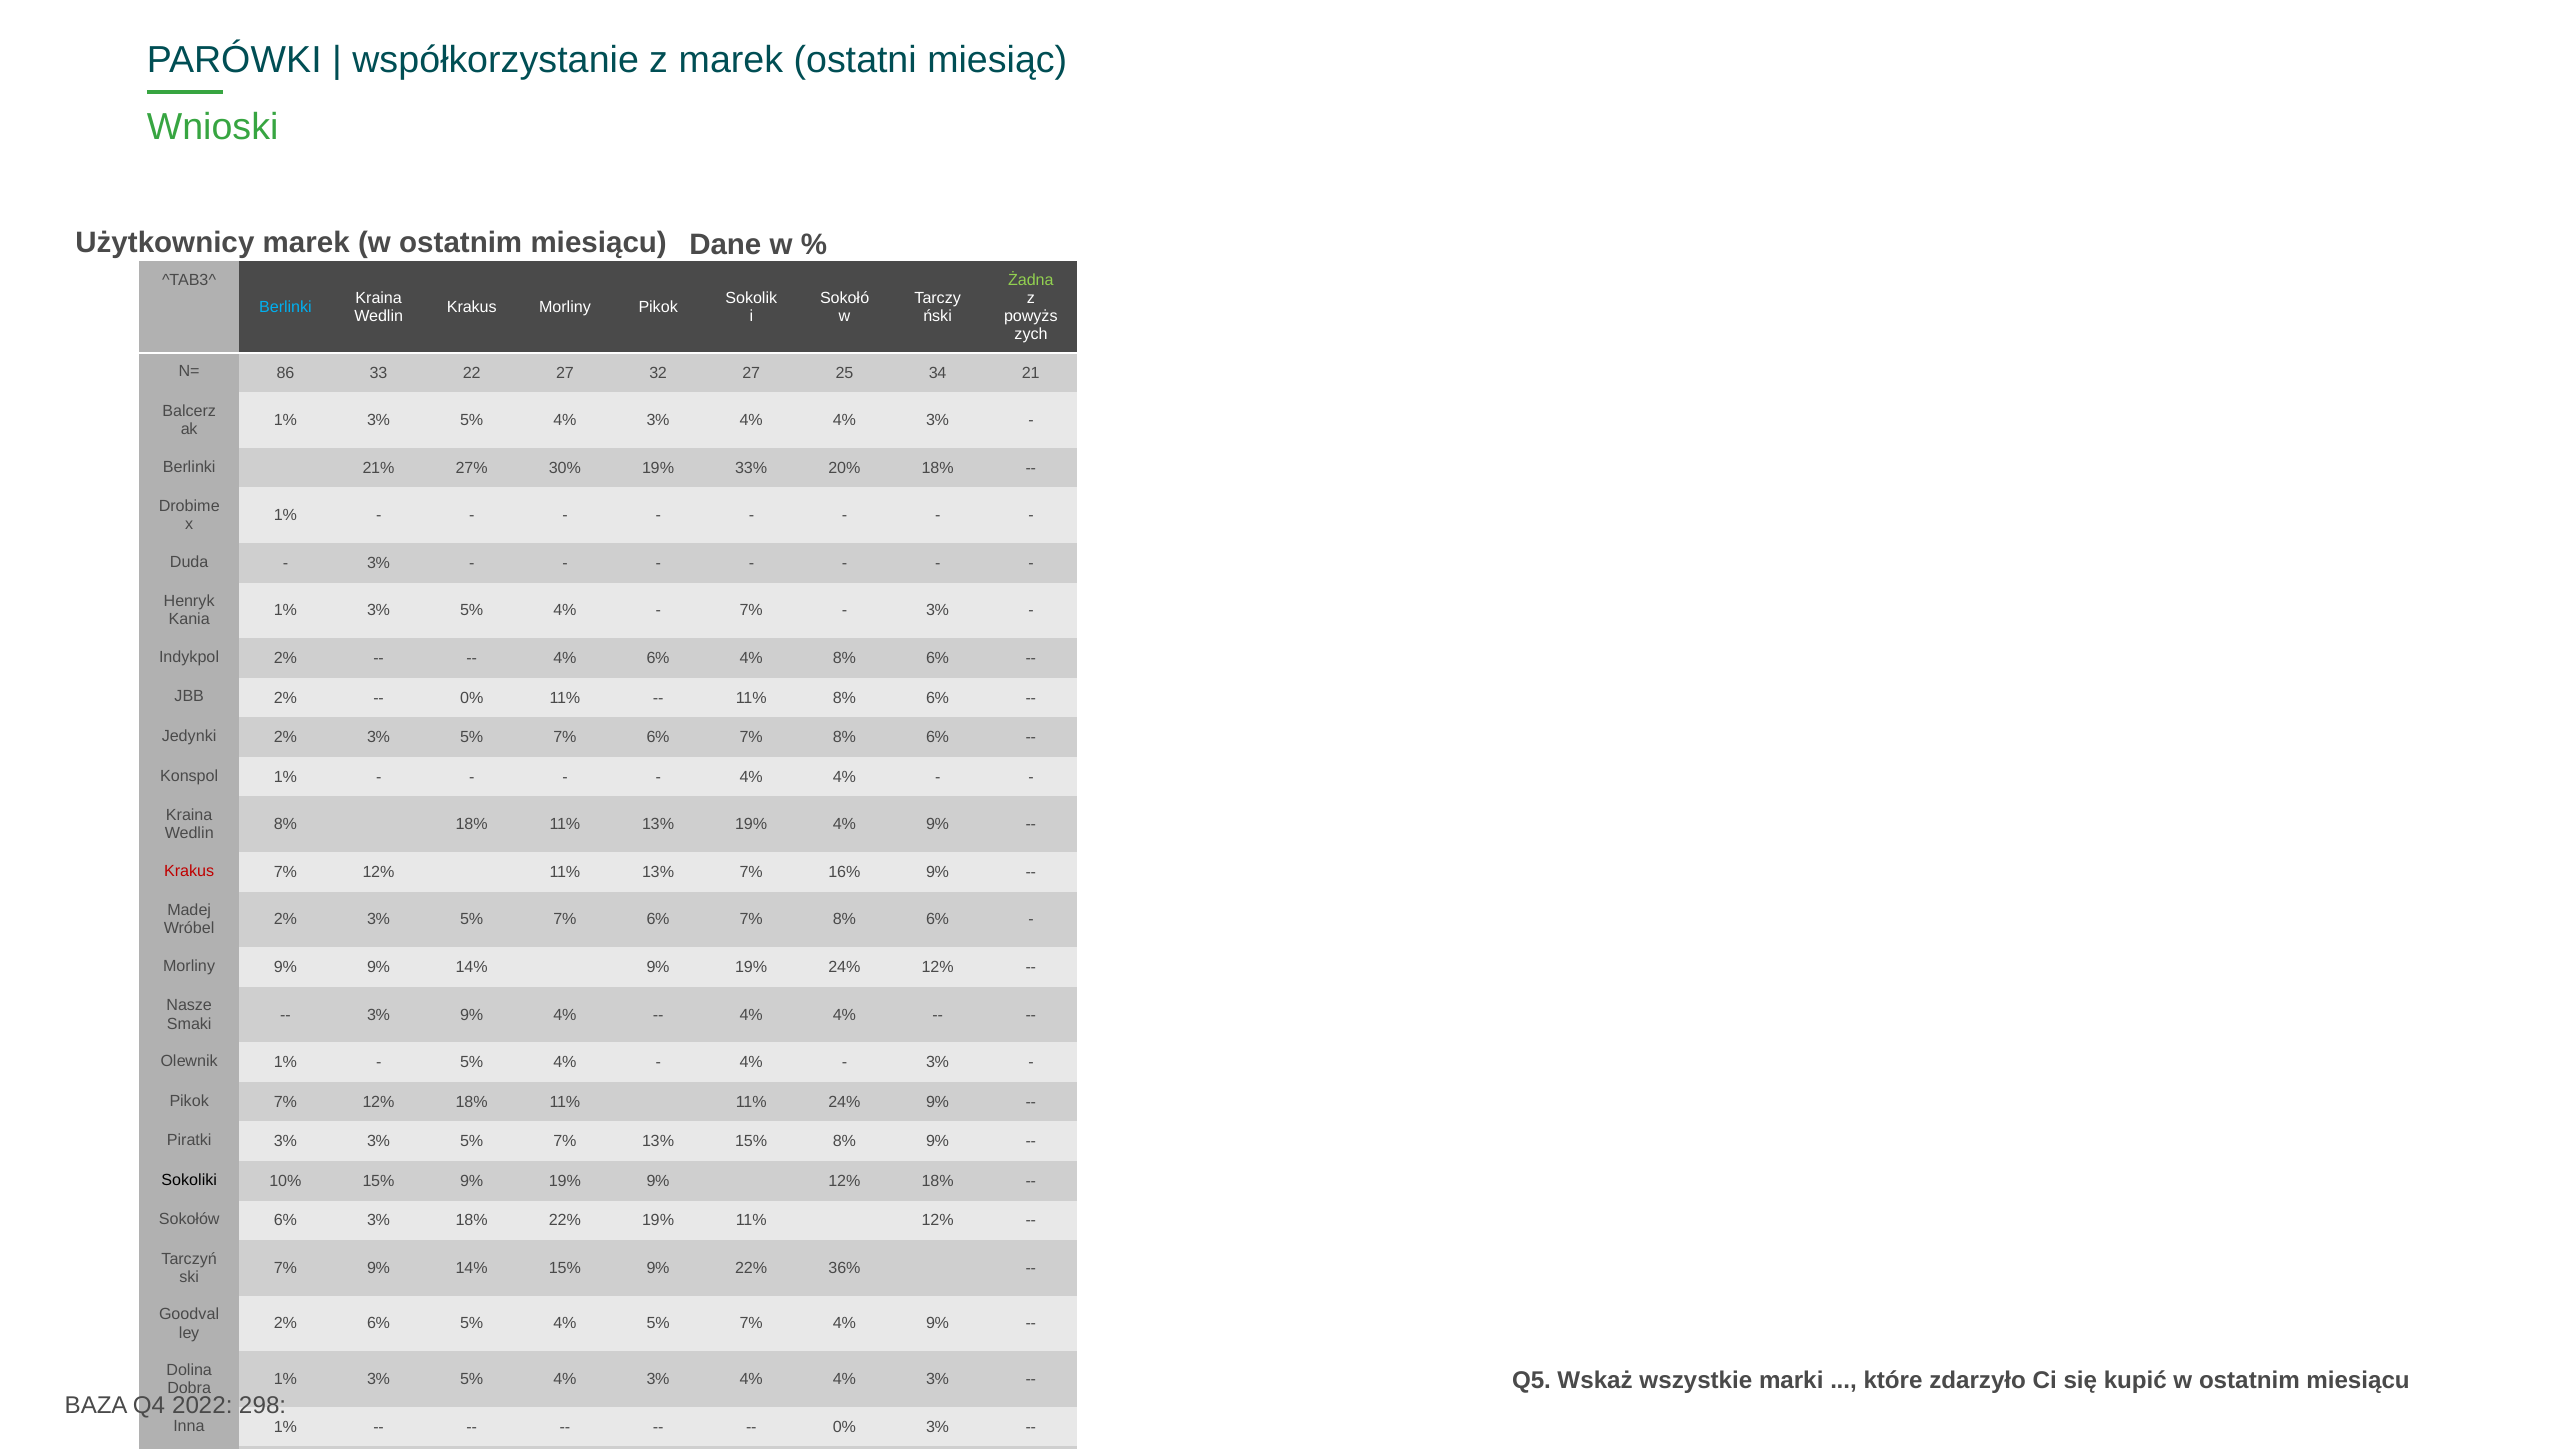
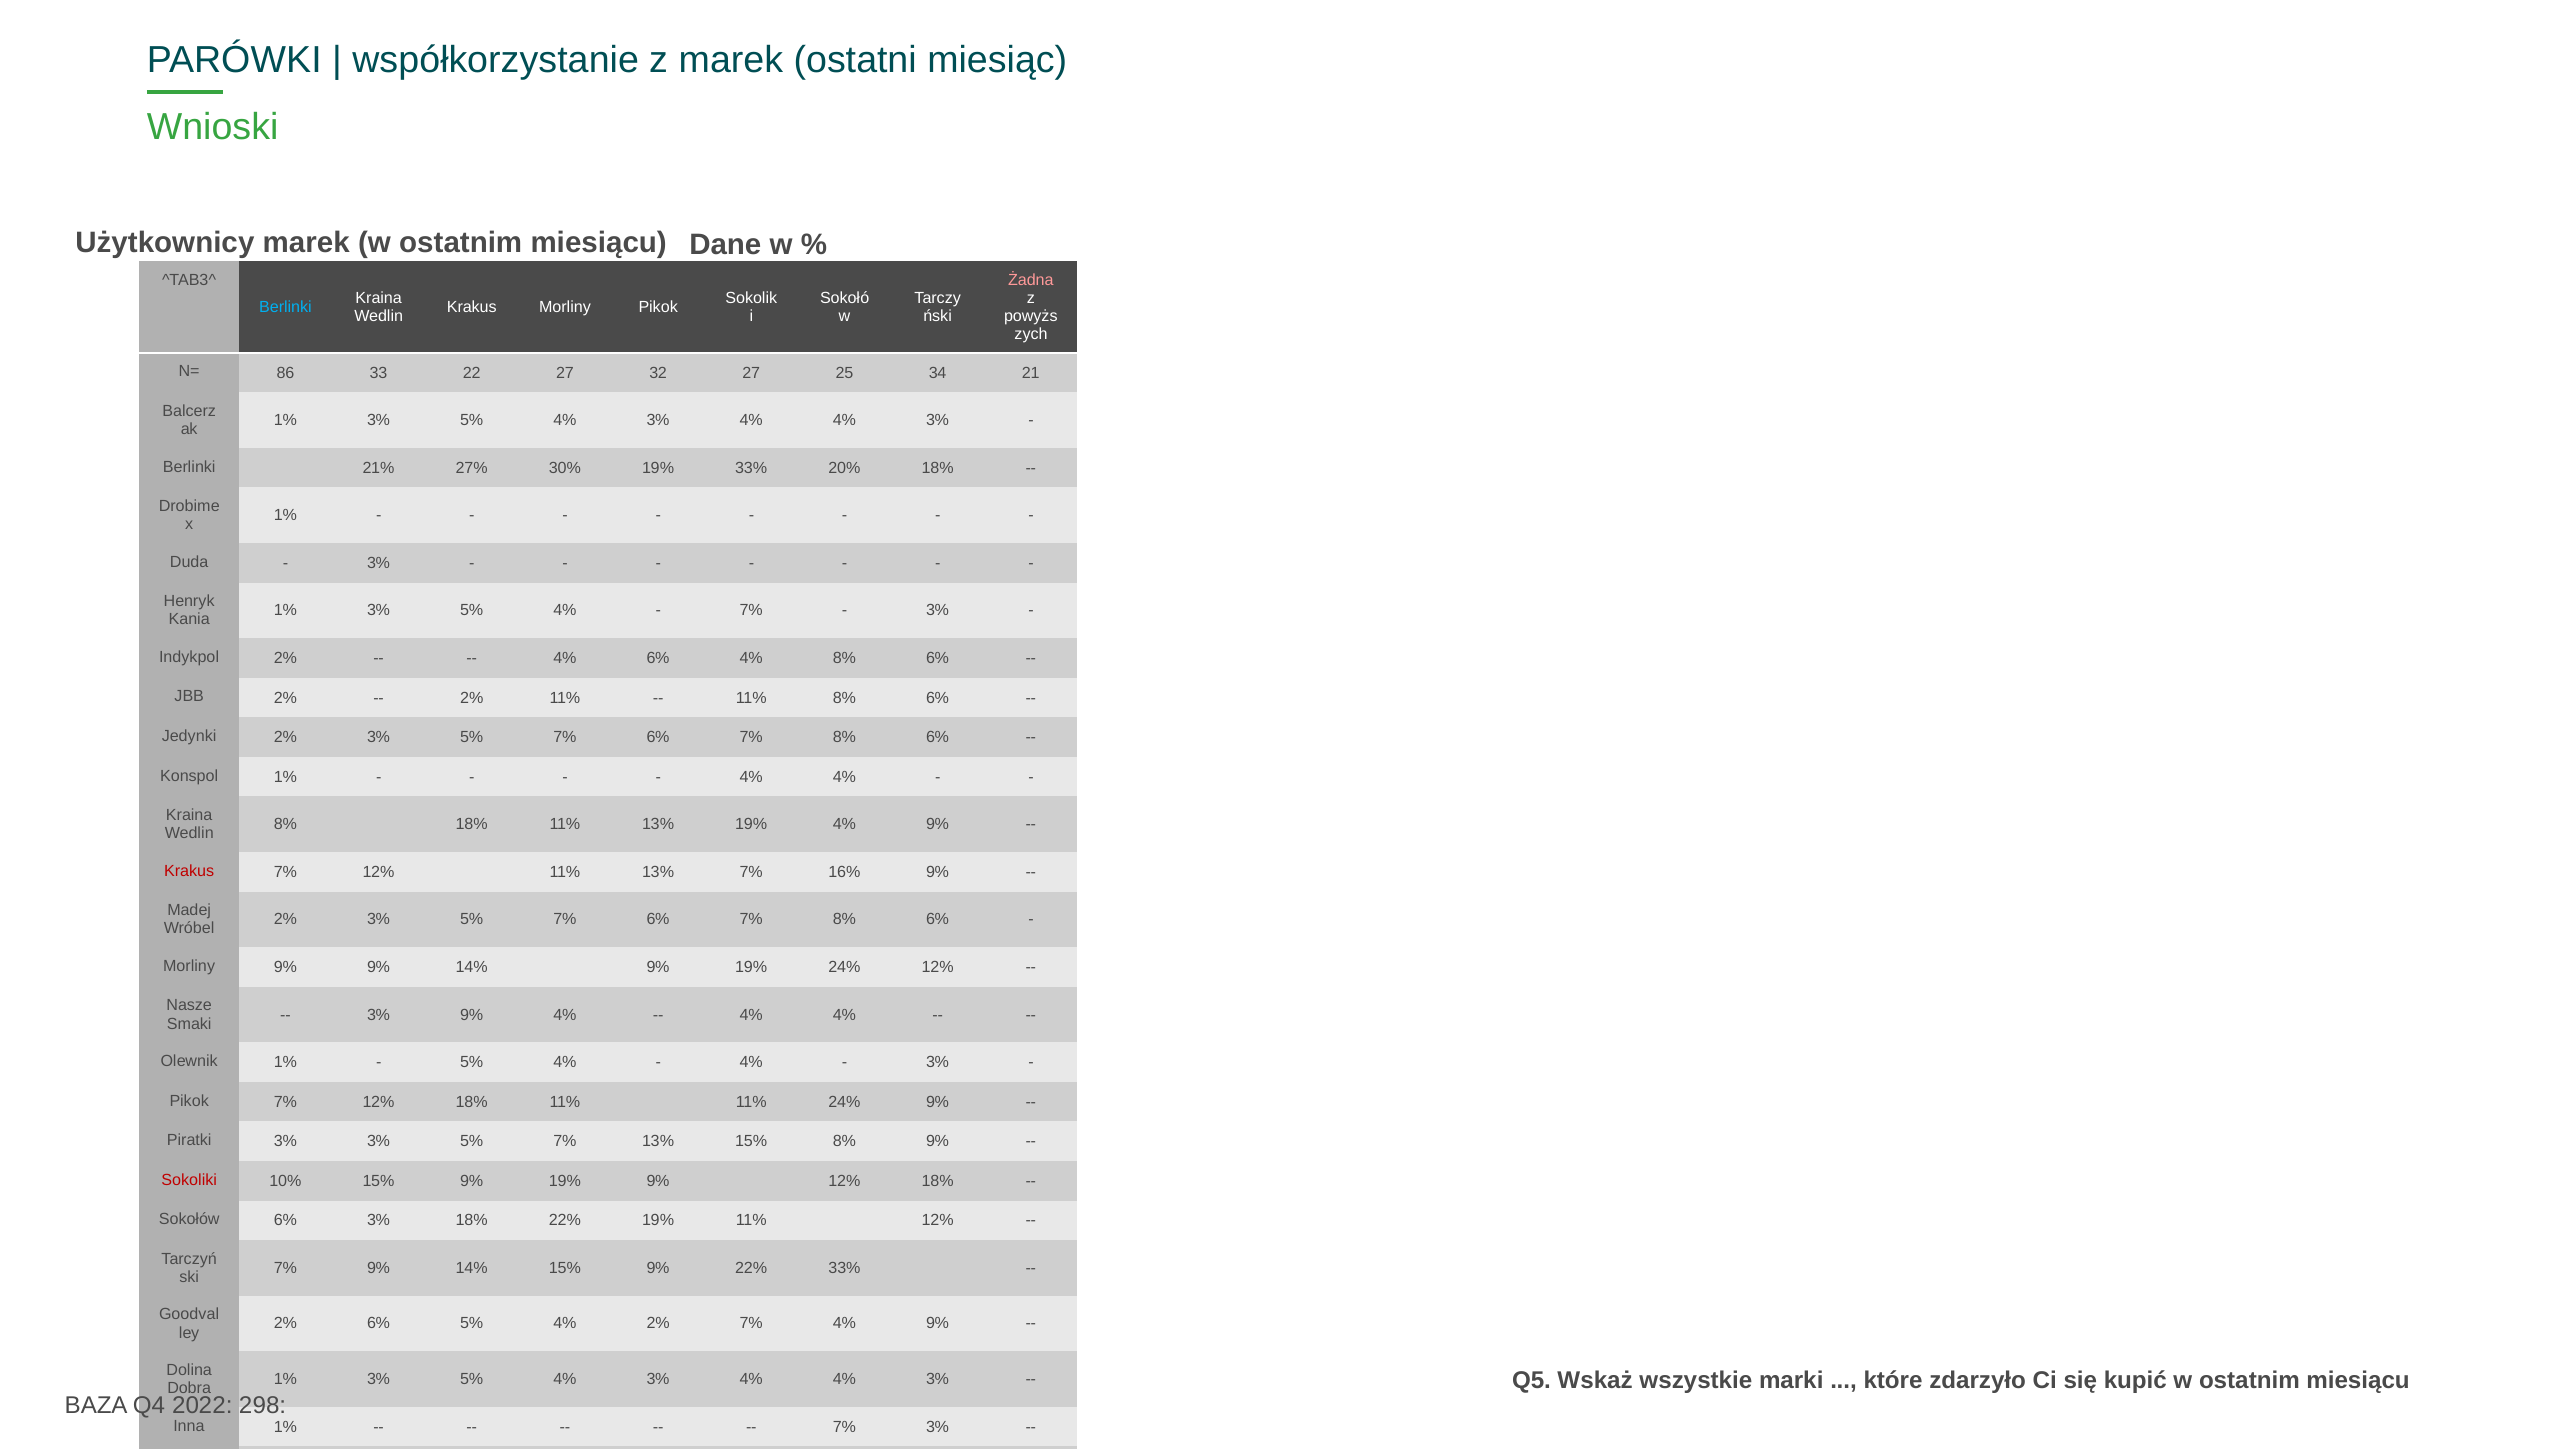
Żadna colour: light green -> pink (1031, 280)
0%: 0% -> 2% (472, 698)
Sokoliki colour: black -> red (189, 1180)
22% 36%: 36% -> 33% (844, 1268)
4% 5%: 5% -> 2% (658, 1324)
0%: 0% -> 7% (844, 1427)
